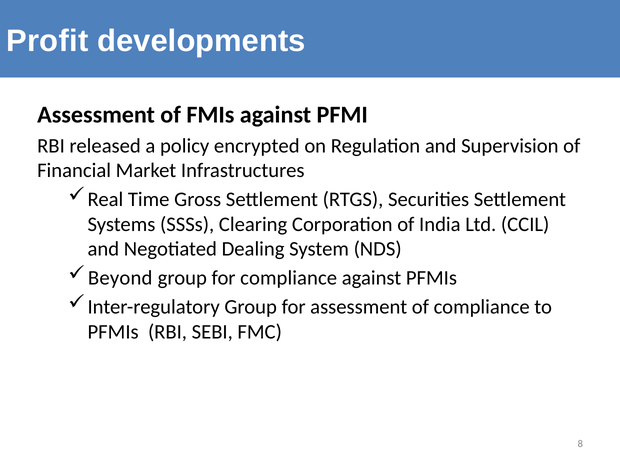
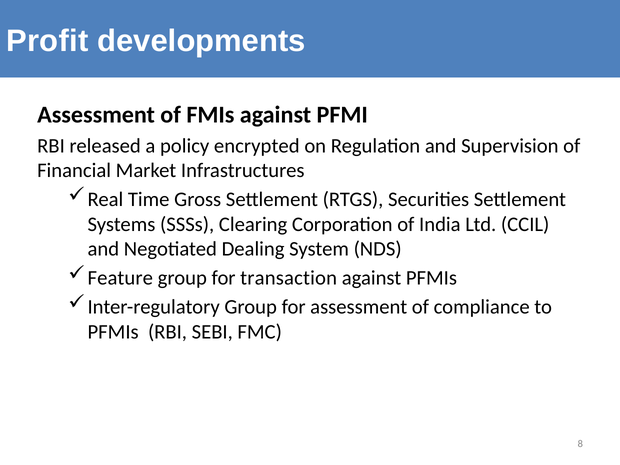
Beyond: Beyond -> Feature (120, 278)
for compliance: compliance -> transaction (289, 278)
